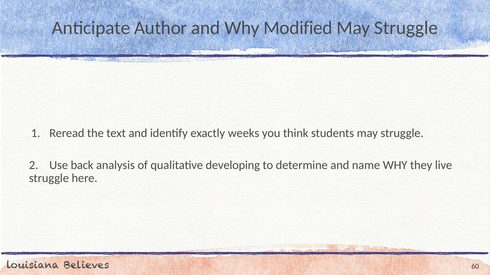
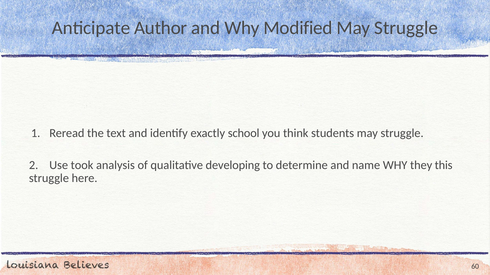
weeks: weeks -> school (244, 134)
back: back -> took (82, 165)
live: live -> this (444, 165)
